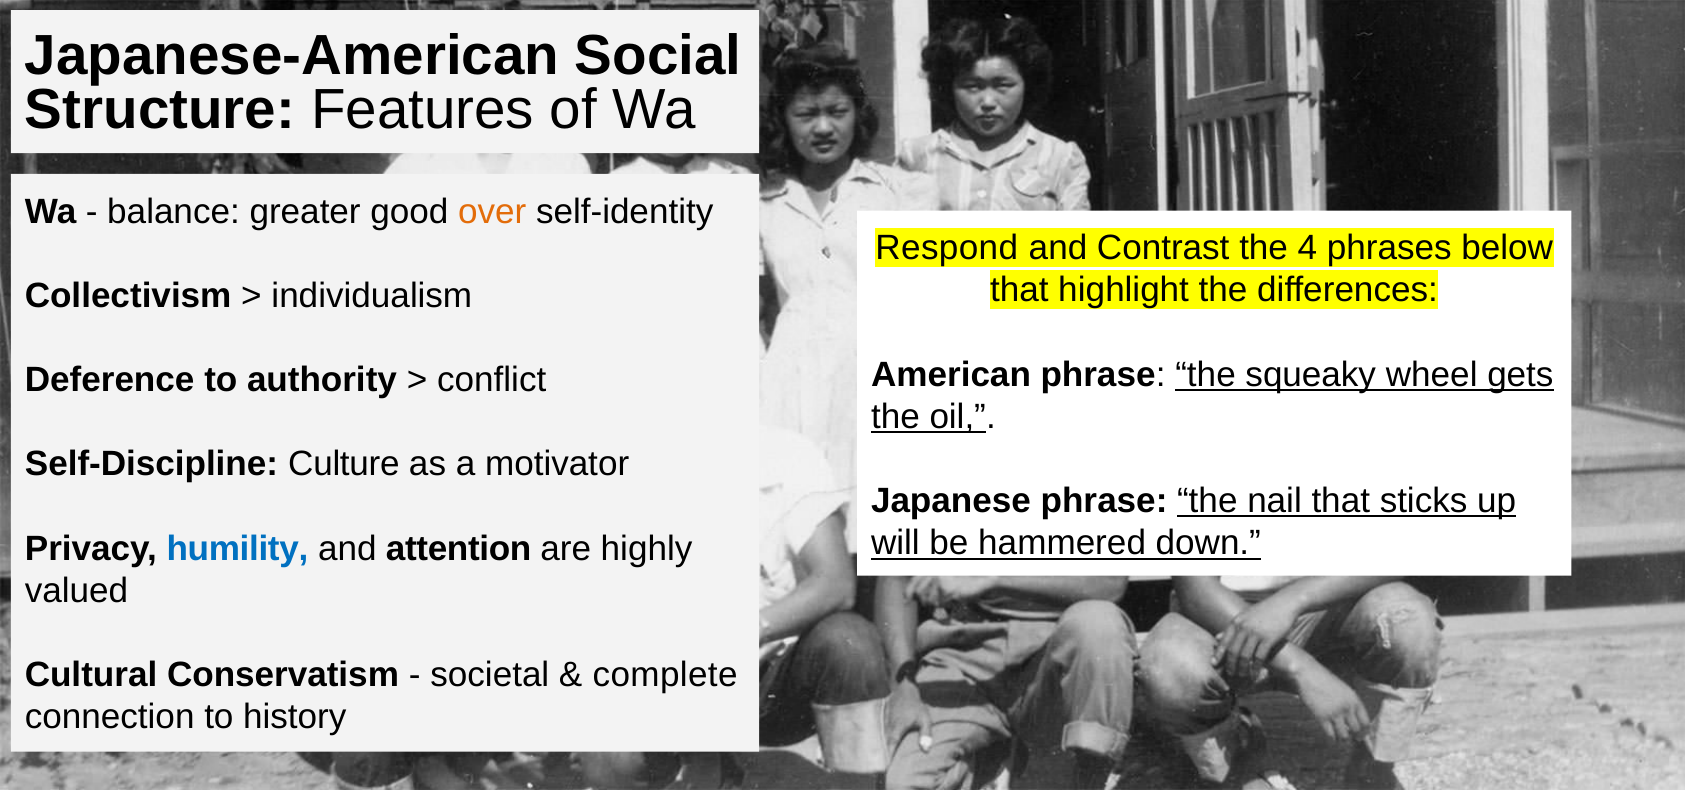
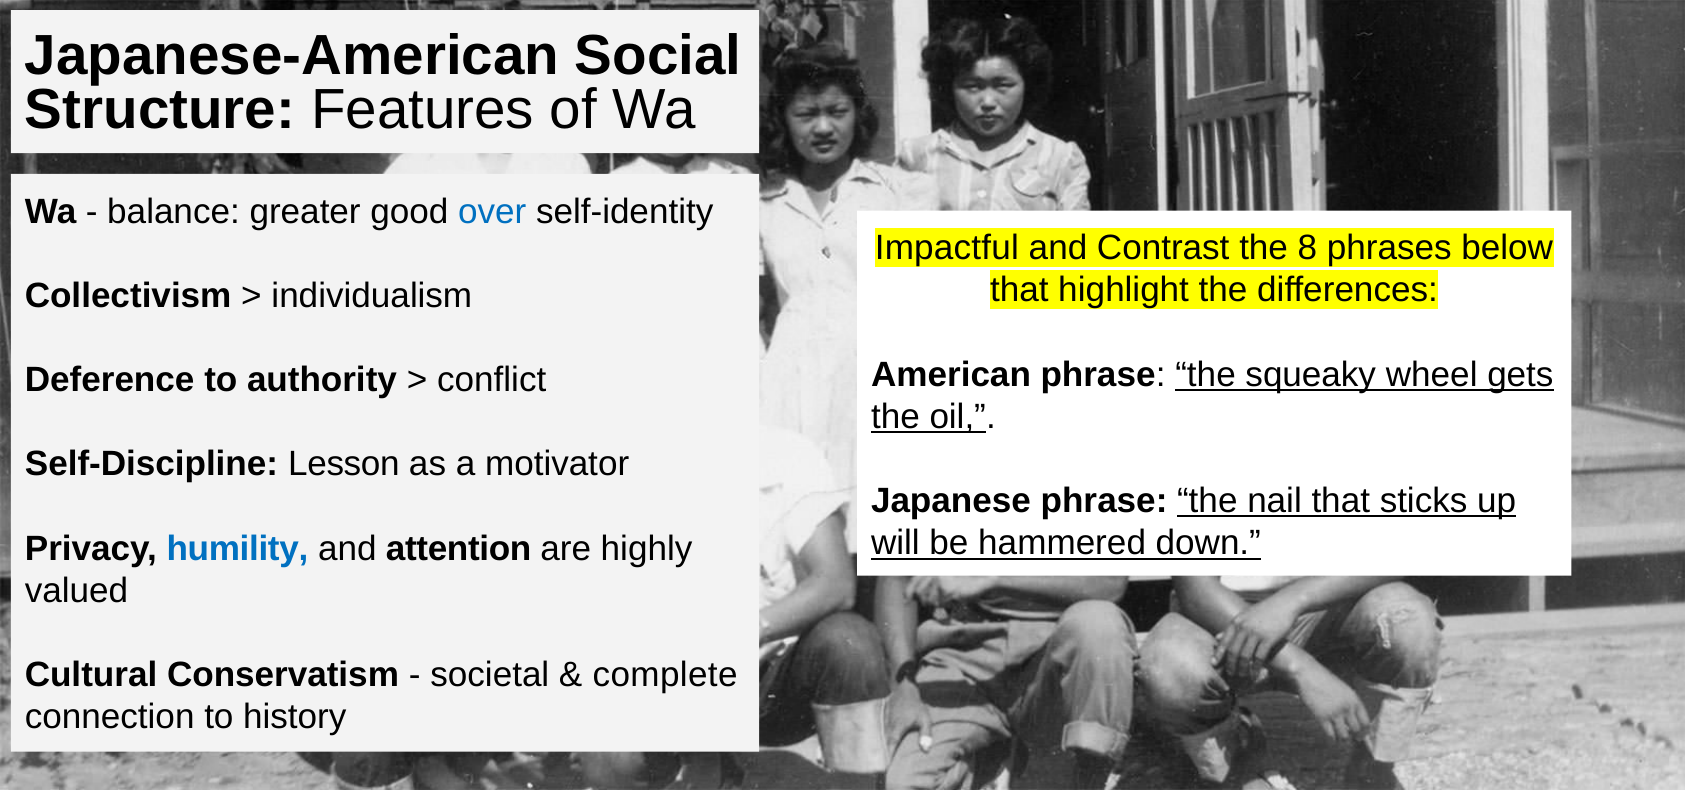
over colour: orange -> blue (492, 211)
Respond: Respond -> Impactful (947, 248)
4: 4 -> 8 (1307, 248)
Culture: Culture -> Lesson (344, 464)
